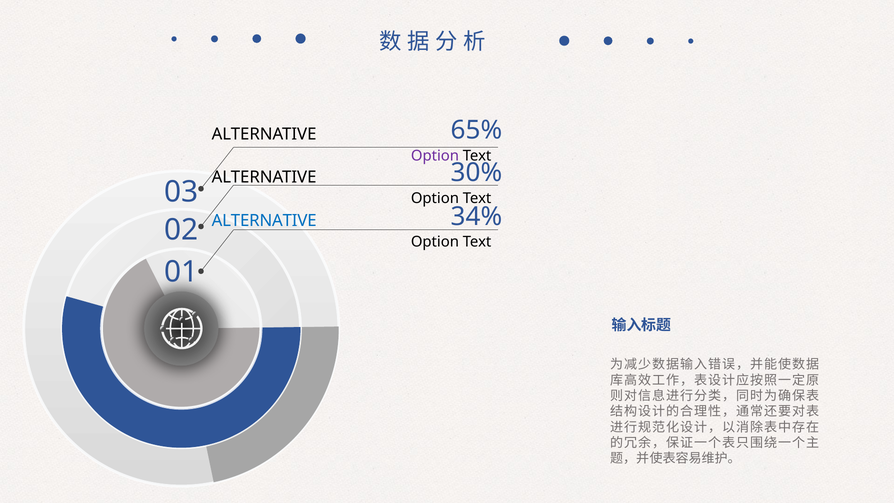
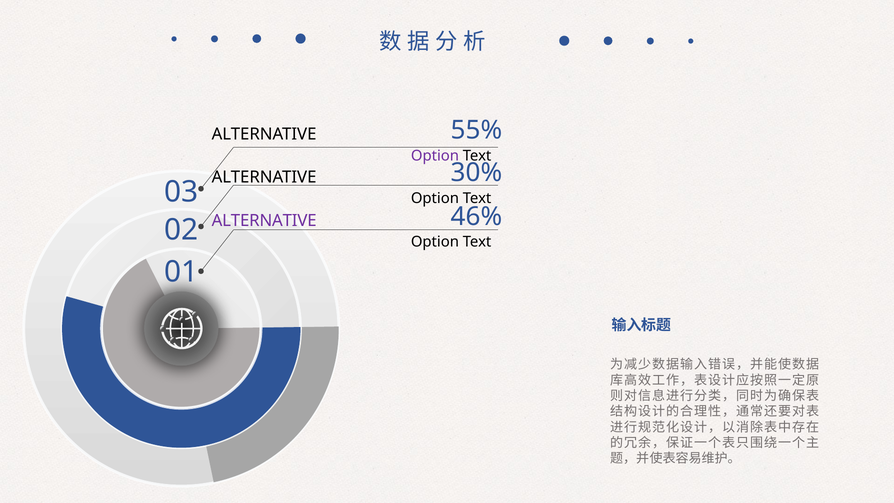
65%: 65% -> 55% (477, 130)
34%: 34% -> 46% (477, 216)
ALTERNATIVE colour: blue -> purple (264, 221)
